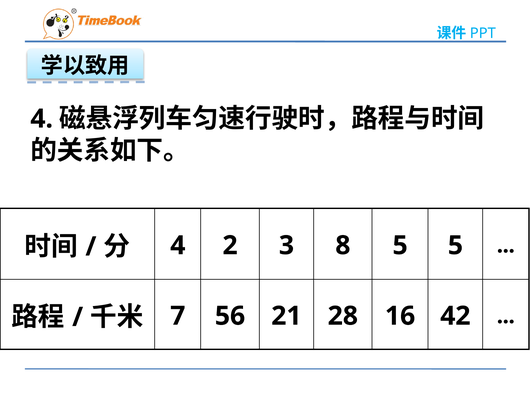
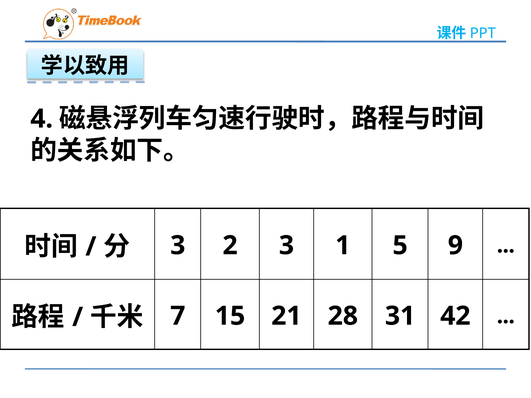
4: 4 -> 3 (178, 246)
8: 8 -> 1 (343, 246)
5 5: 5 -> 9 (455, 246)
56: 56 -> 15 (230, 316)
16: 16 -> 31 (400, 316)
